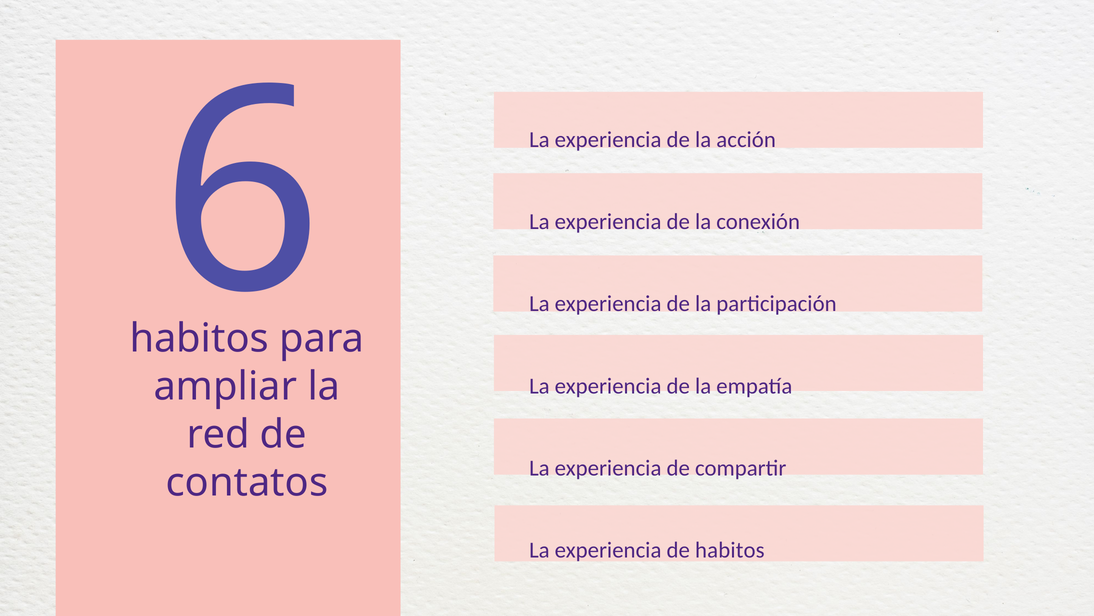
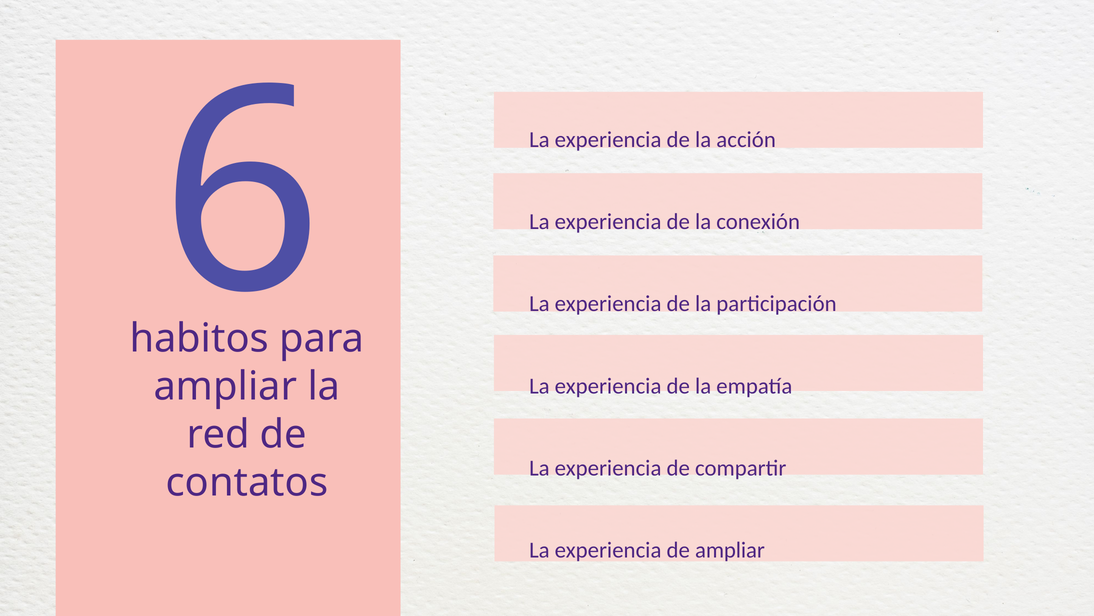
de habitos: habitos -> ampliar (730, 550)
